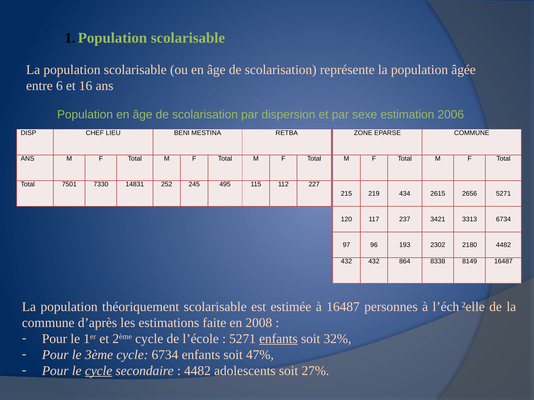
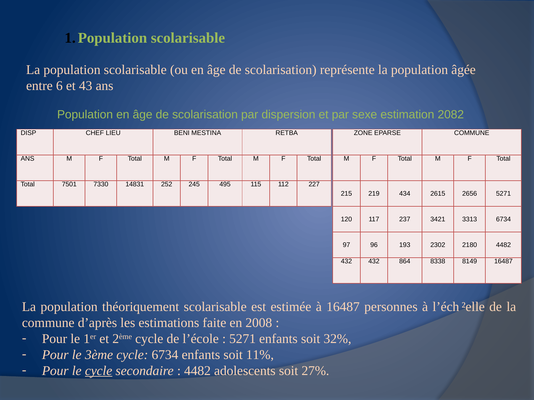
16: 16 -> 43 (86, 86)
2006: 2006 -> 2082 (451, 115)
enfants underline: present -> none (278, 339)
47%: 47% -> 11% (260, 355)
